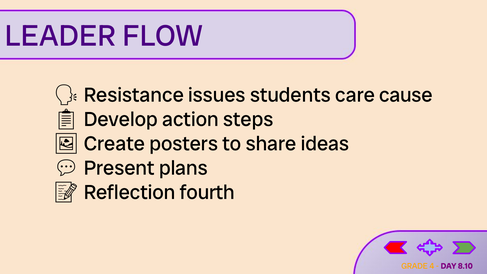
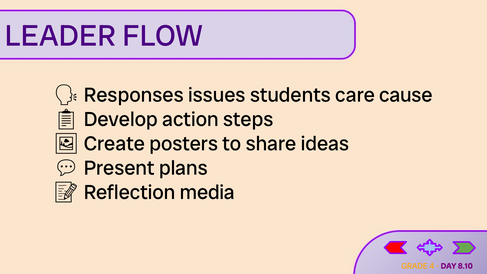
Resistance: Resistance -> Responses (134, 95)
fourth: fourth -> media (207, 193)
